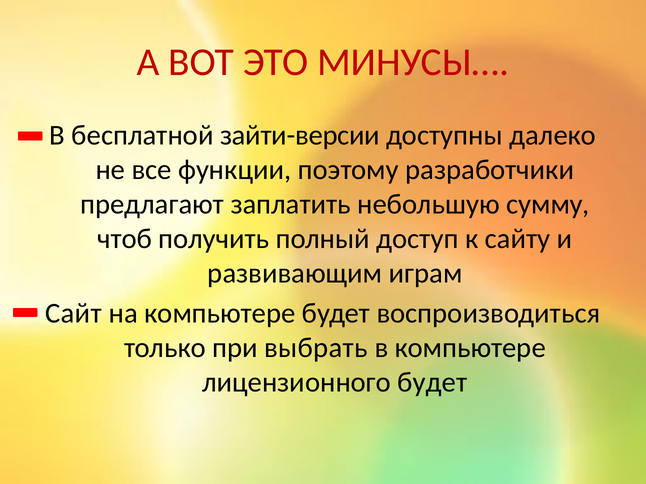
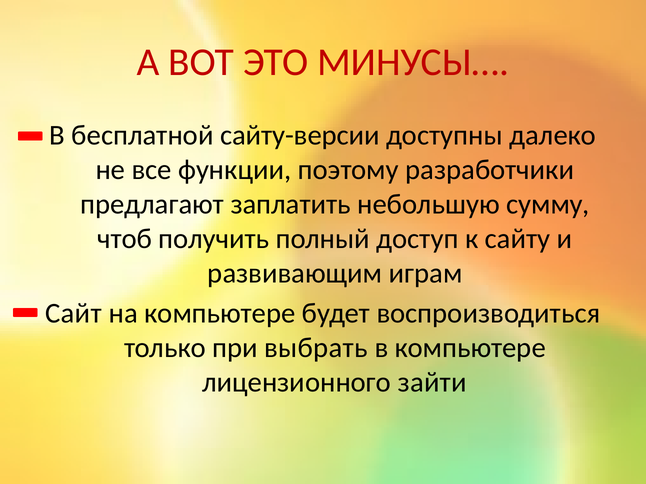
зайти-версии: зайти-версии -> сайту-версии (300, 136)
лицензионного будет: будет -> зайти (432, 383)
